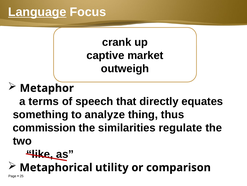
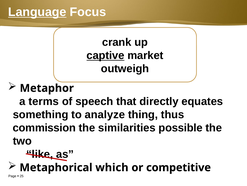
captive underline: none -> present (105, 55)
regulate: regulate -> possible (181, 127)
utility: utility -> which (112, 167)
comparison: comparison -> competitive (179, 167)
